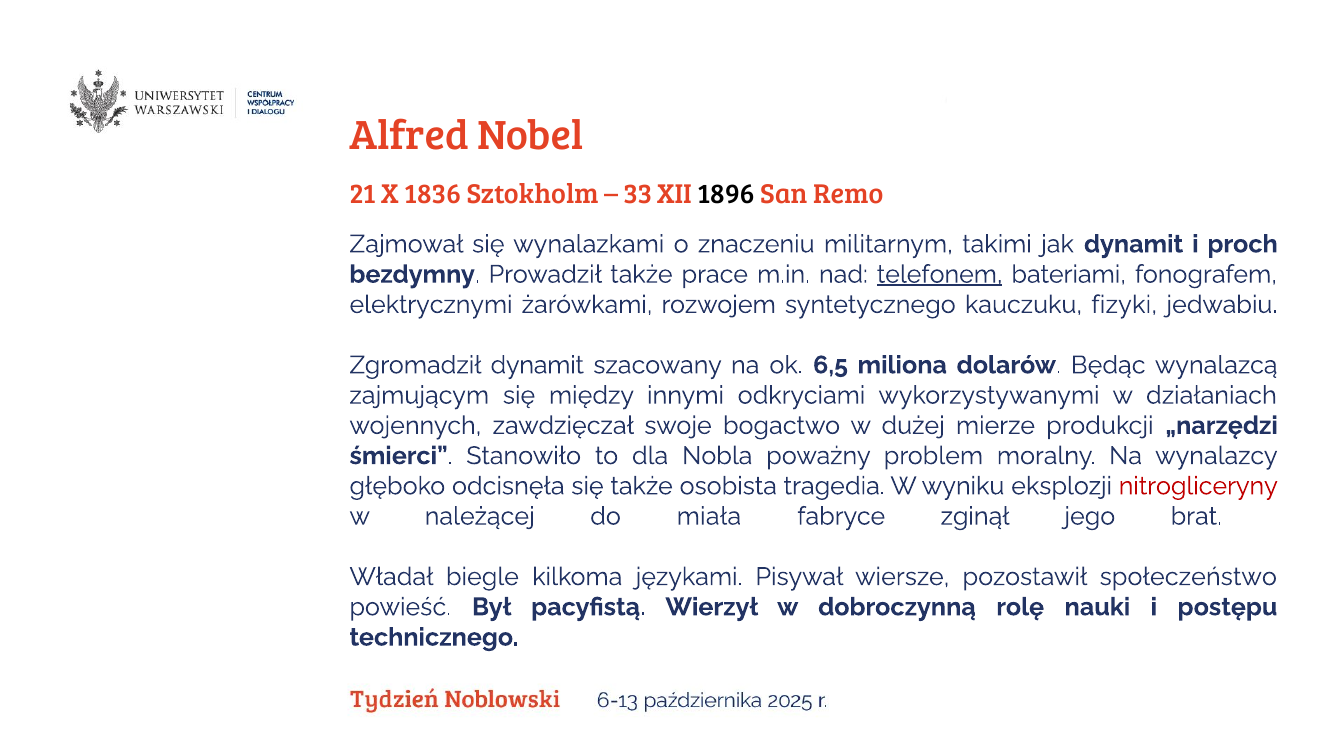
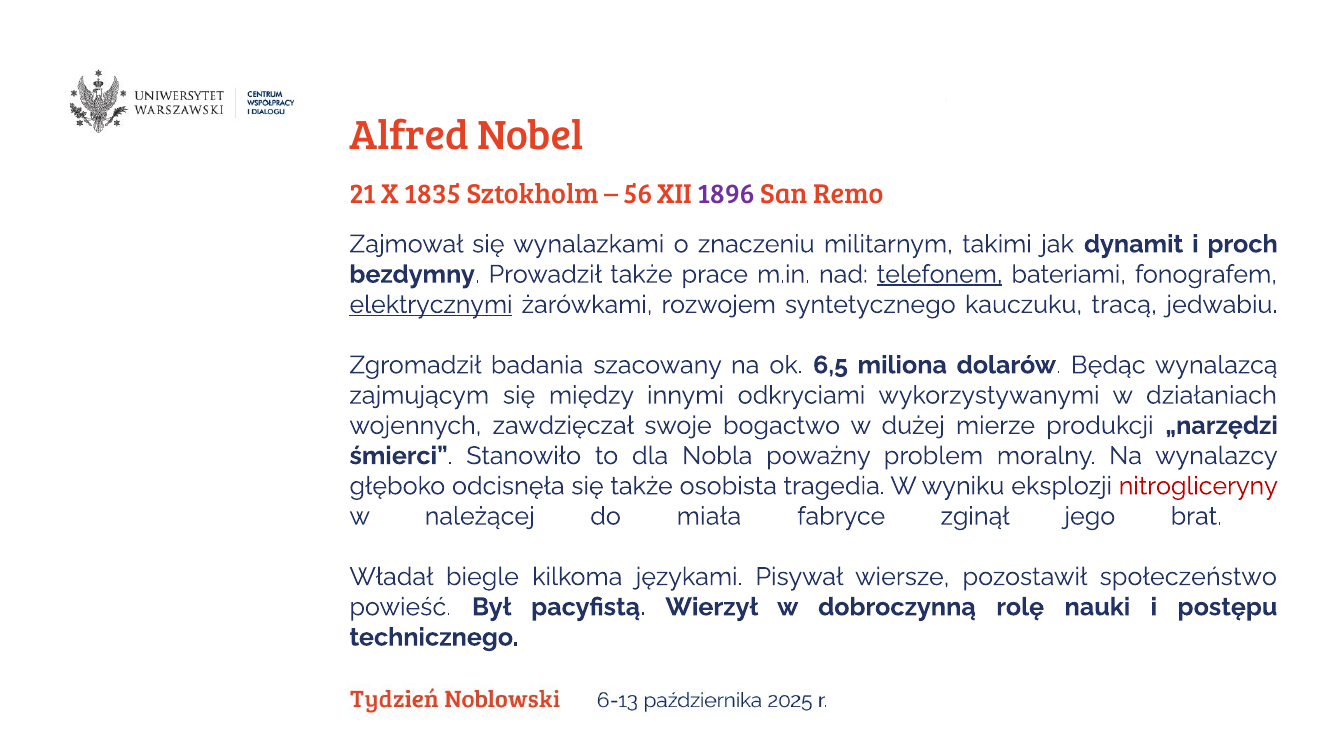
1836: 1836 -> 1835 (433, 195)
33: 33 -> 56 (638, 195)
1896 colour: black -> purple (726, 195)
elektrycznymi underline: none -> present (431, 305)
fizyki: fizyki -> tracą (1124, 305)
Zgromadził dynamit: dynamit -> badania (537, 365)
